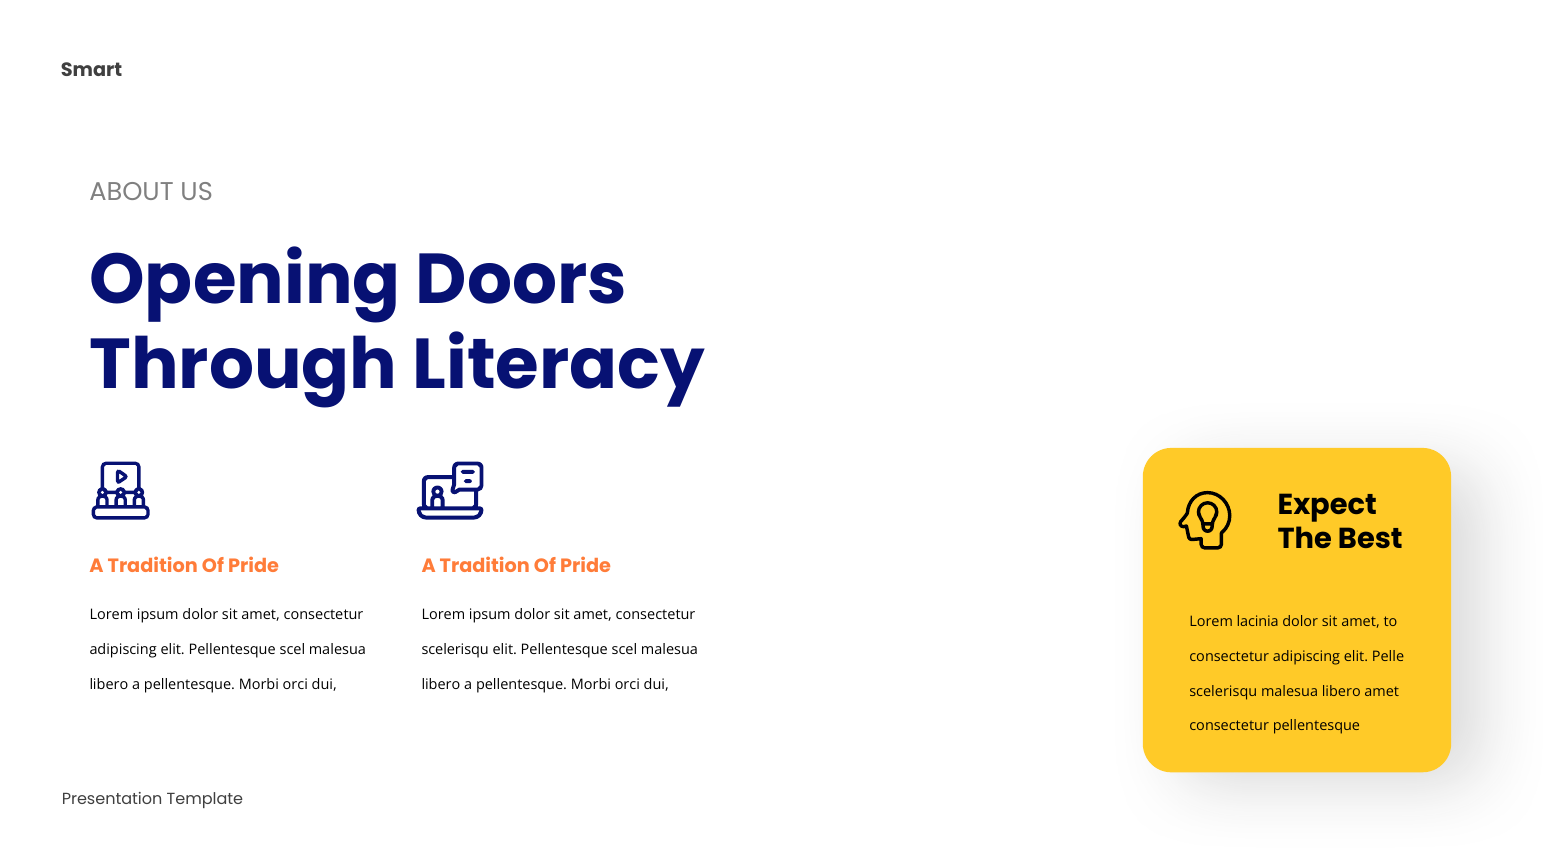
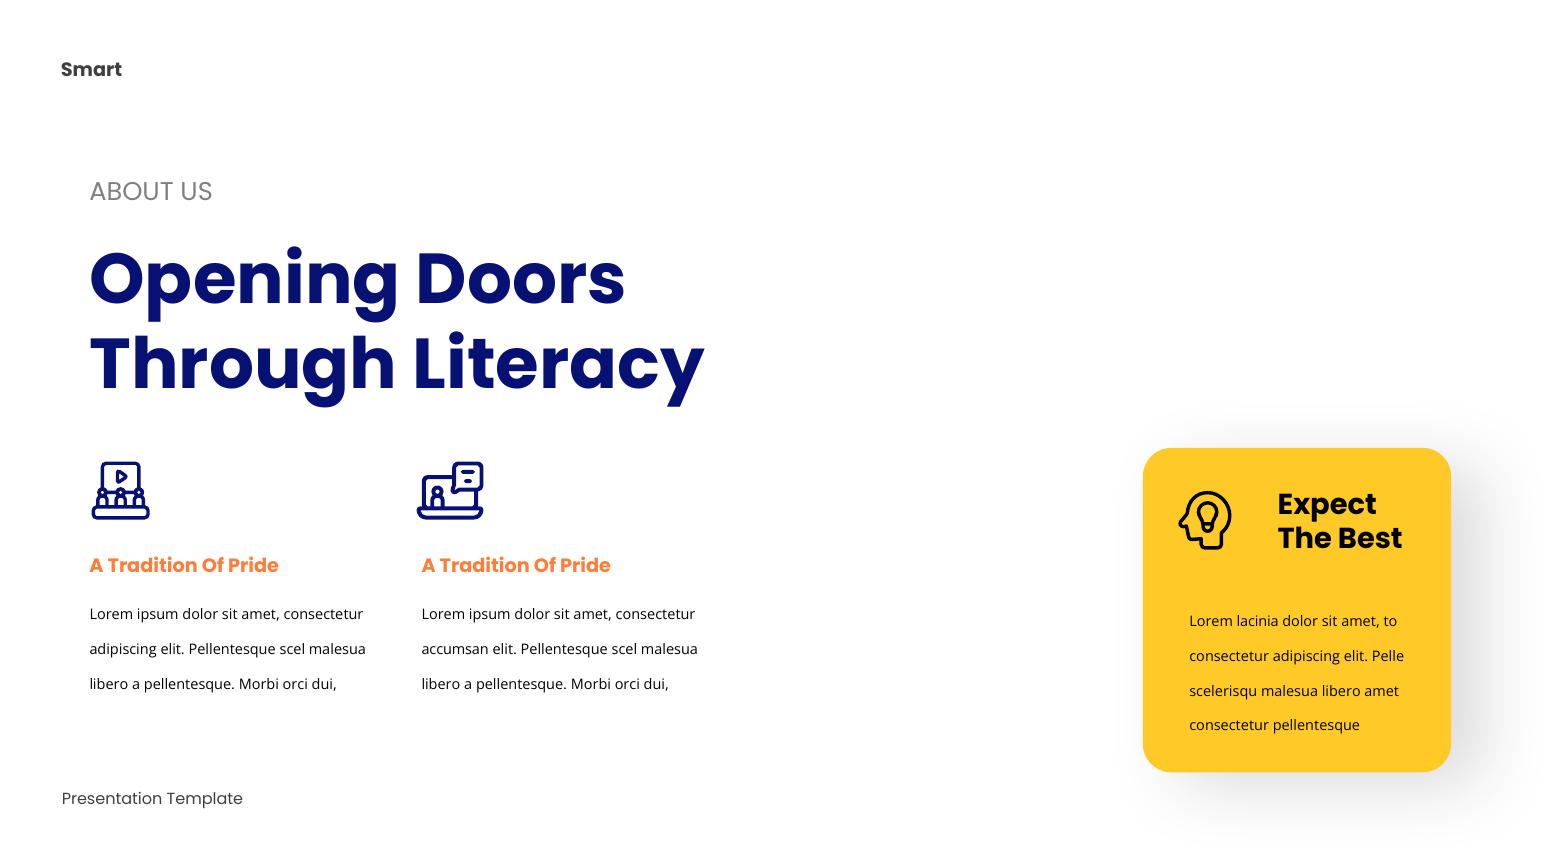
scelerisqu: scelerisqu -> accumsan (455, 650)
